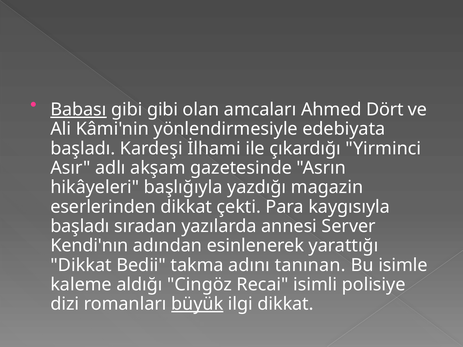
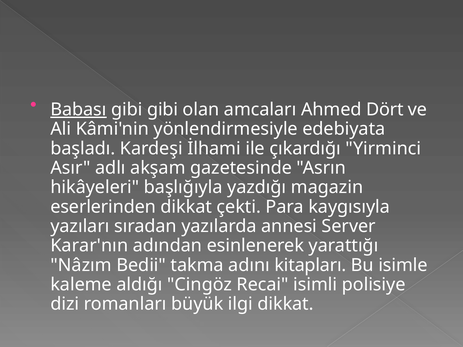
başladı: başladı -> yazıları (80, 226)
Kendi'nın: Kendi'nın -> Karar'nın (89, 246)
Dikkat: Dikkat -> Nâzım (81, 265)
tanınan: tanınan -> kitapları (310, 265)
büyük underline: present -> none (197, 304)
